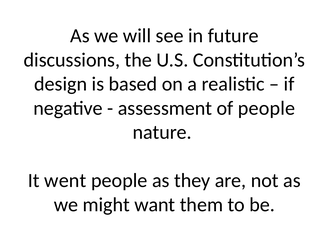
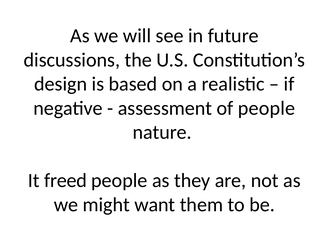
went: went -> freed (66, 180)
